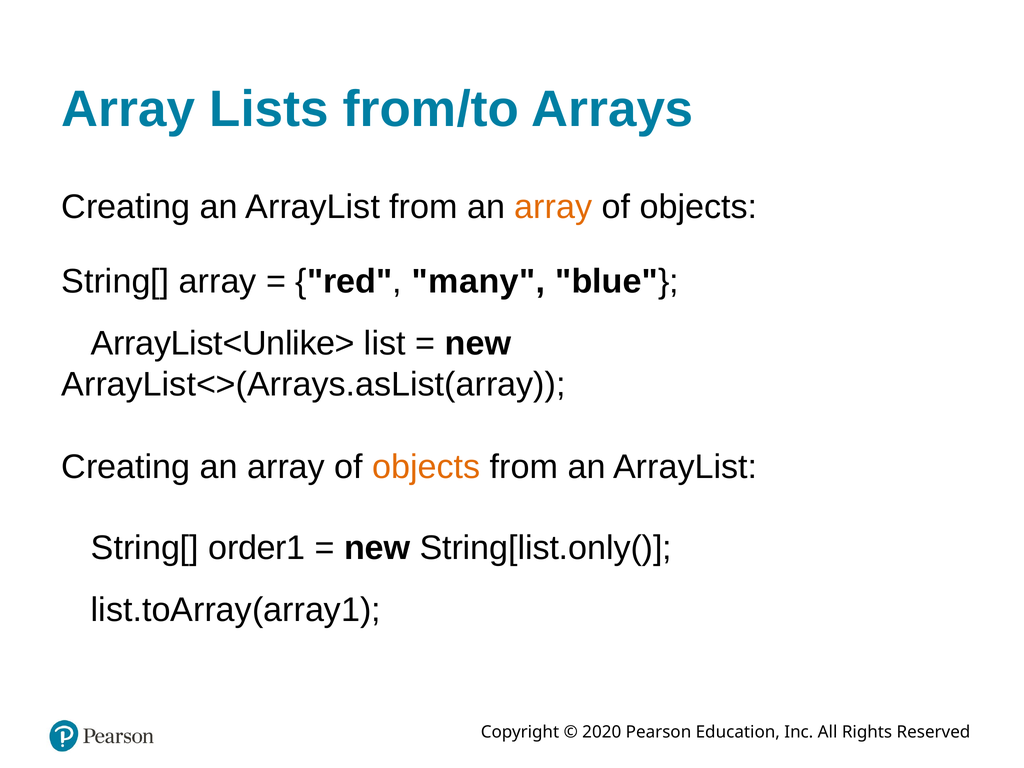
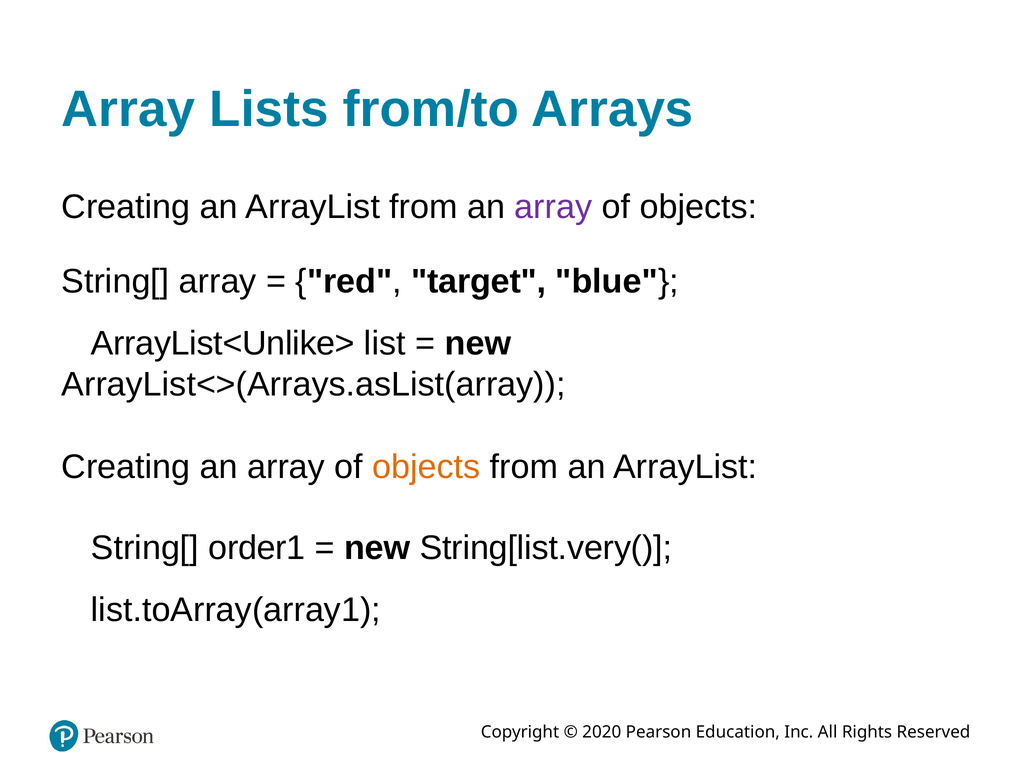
array colour: orange -> purple (553, 207)
many: many -> target (479, 281)
String[list.only(: String[list.only( -> String[list.very( (546, 548)
